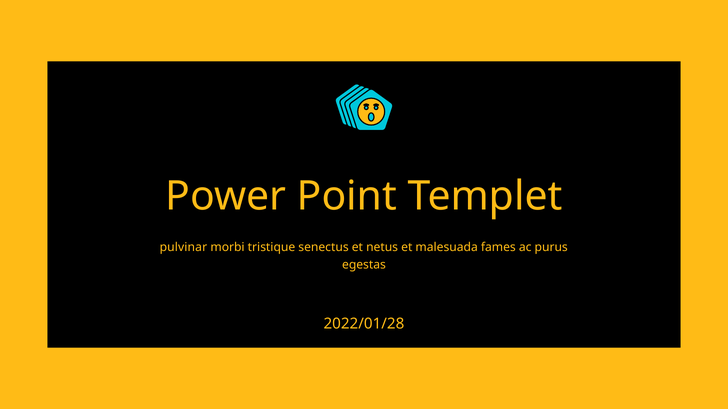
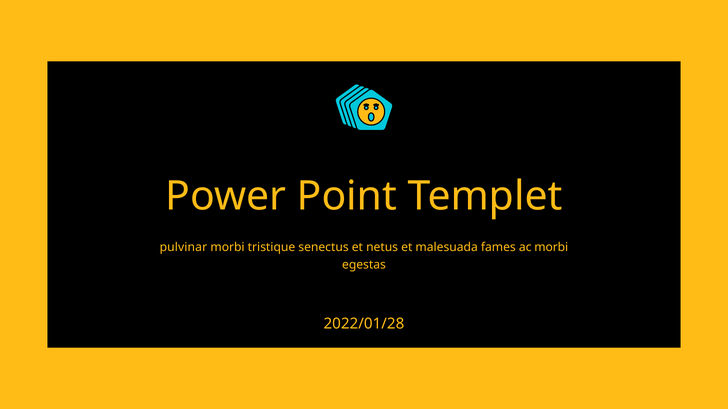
ac purus: purus -> morbi (551, 248)
